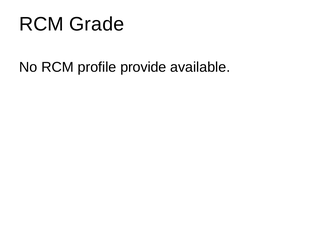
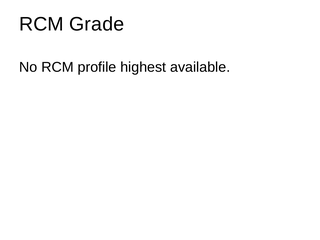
provide: provide -> highest (143, 67)
